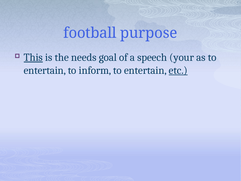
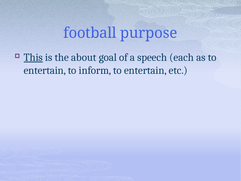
needs: needs -> about (84, 57)
your: your -> each (182, 57)
etc underline: present -> none (178, 70)
